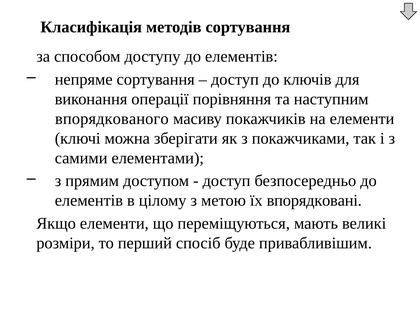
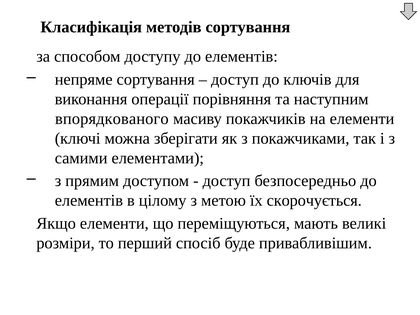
впорядковані: впорядковані -> скорочується (314, 200)
